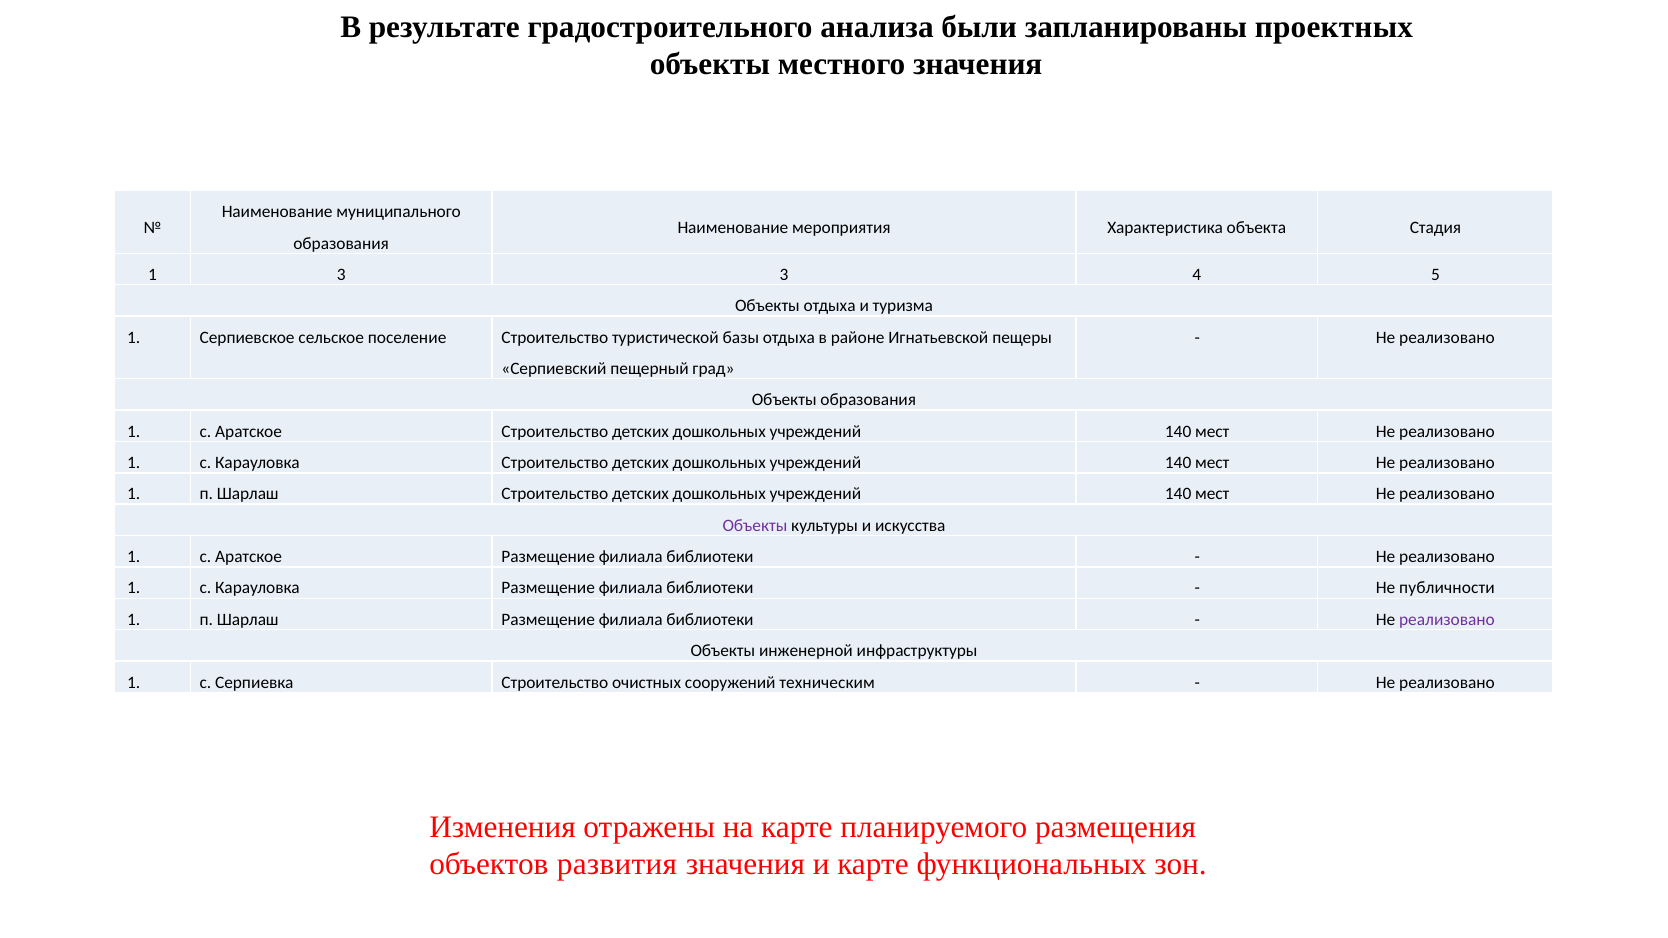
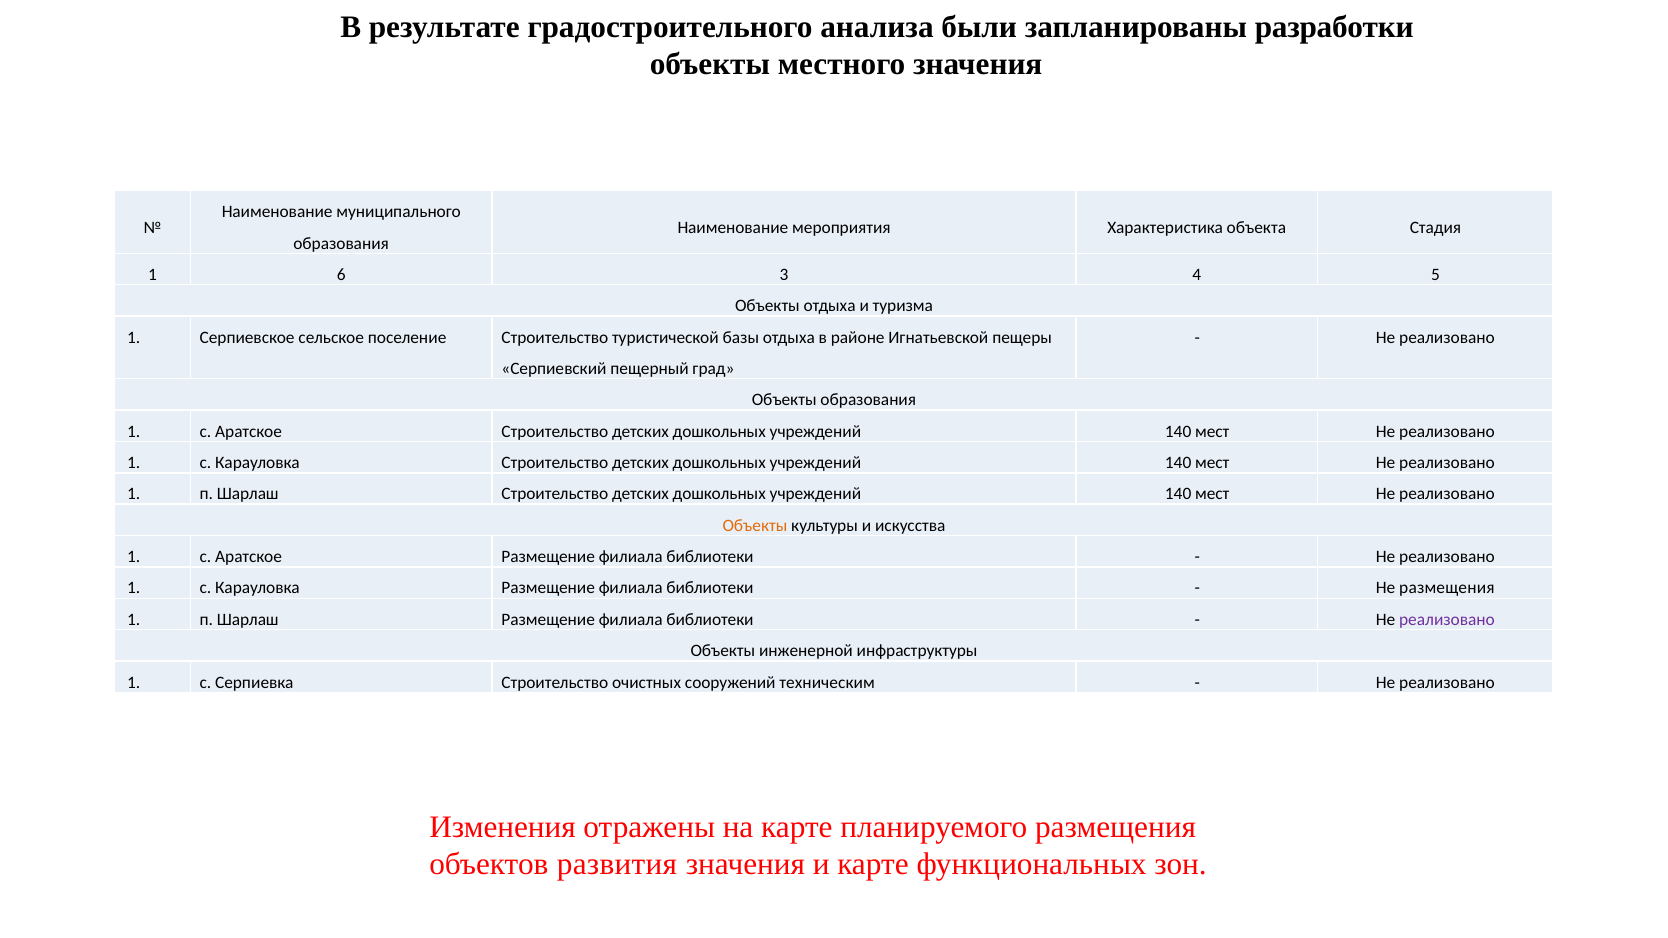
проектных: проектных -> разработки (1334, 27)
1 3: 3 -> 6 (341, 275)
Объекты colour: purple -> orange (755, 526)
Не публичности: публичности -> размещения (1447, 588)
